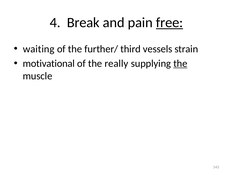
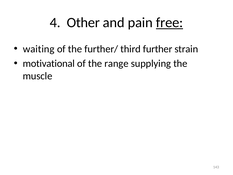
Break: Break -> Other (83, 23)
vessels: vessels -> further (158, 49)
really: really -> range (116, 63)
the underline: present -> none (180, 63)
